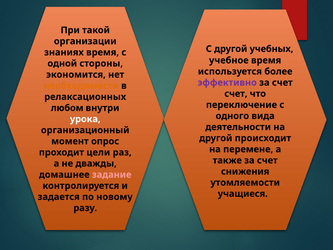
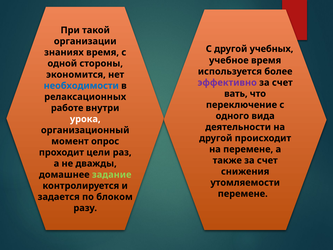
необходимости colour: orange -> blue (81, 86)
счет: счет -> вать (236, 94)
любом: любом -> работе (67, 108)
задание colour: pink -> light green (112, 174)
учащиеся: учащиеся -> перемене (243, 194)
новому: новому -> блоком (114, 197)
